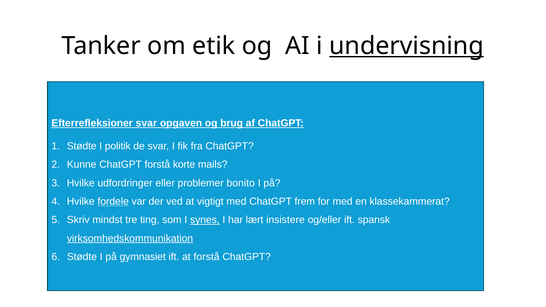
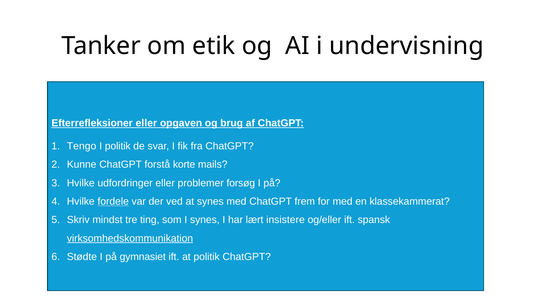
undervisning underline: present -> none (406, 46)
Efterrefleksioner svar: svar -> eller (146, 123)
Stødte: Stødte -> Tengo (82, 146)
bonito: bonito -> forsøg (241, 183)
at vigtigt: vigtigt -> synes (210, 202)
synes underline: present -> none (205, 220)
at forstå: forstå -> politik (207, 257)
